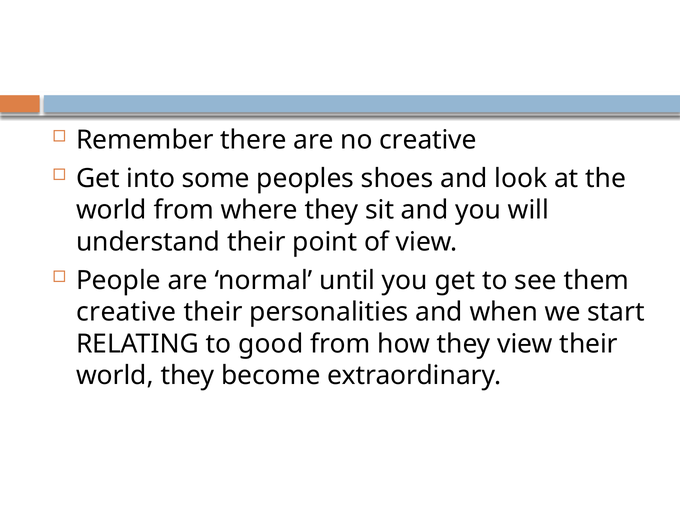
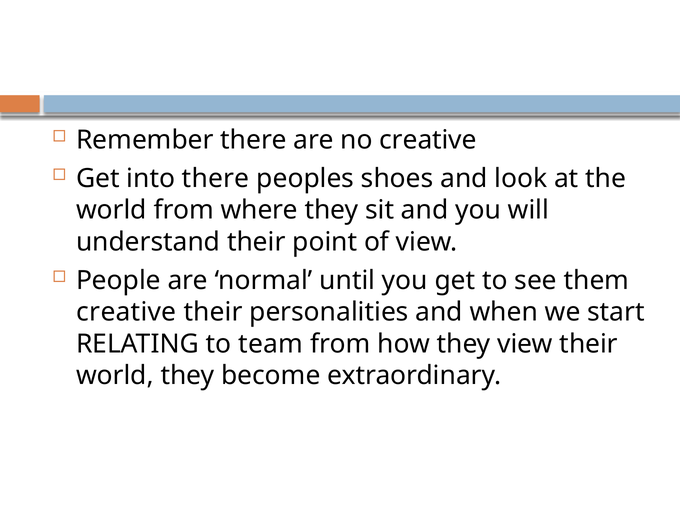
into some: some -> there (216, 178)
good: good -> team (271, 344)
